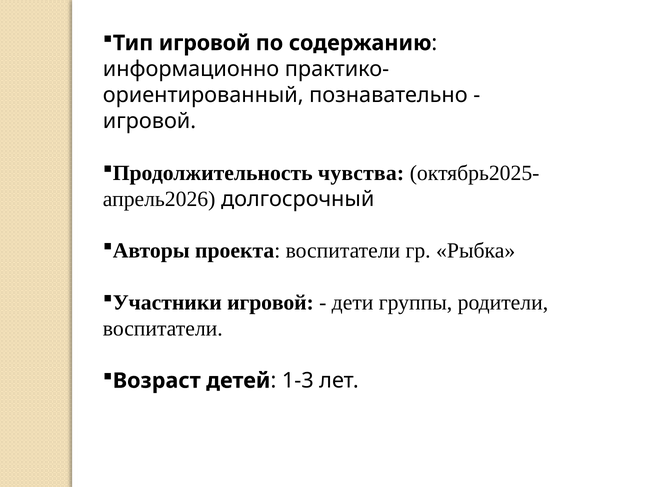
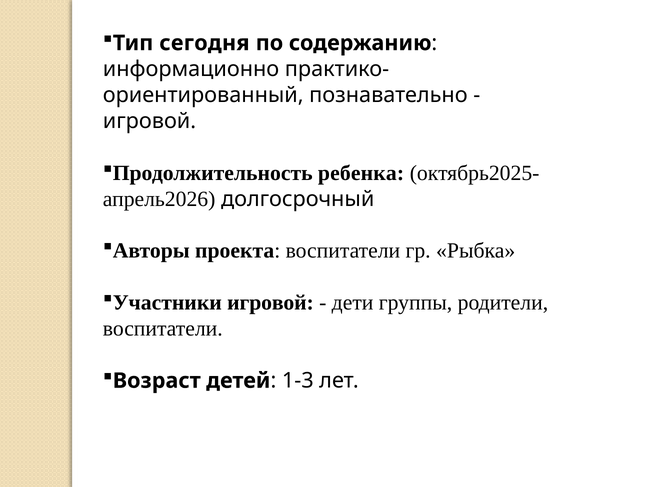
Тип игровой: игровой -> сегодня (204, 43)
чувства: чувства -> ребенка (361, 173)
